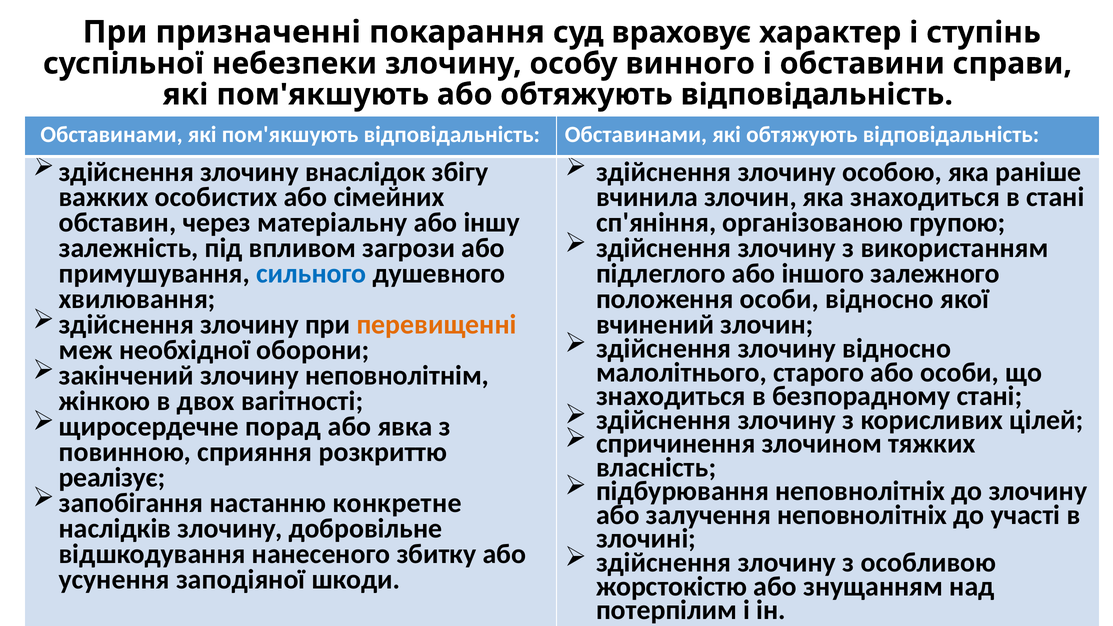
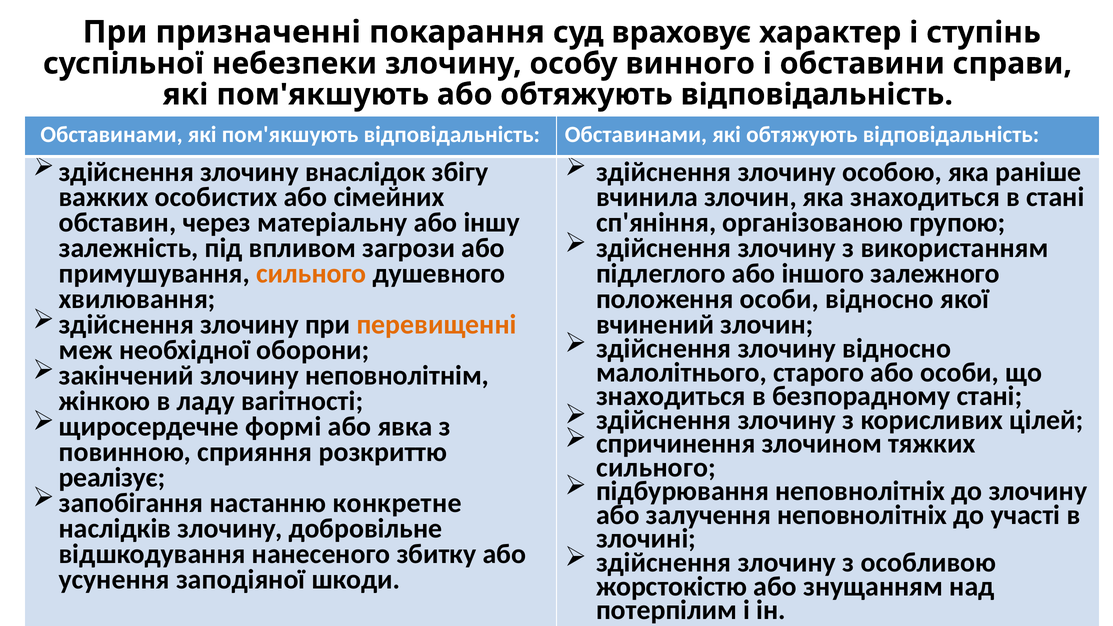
сильного colour: blue -> orange (311, 274)
двох: двох -> ладу (206, 401)
порад: порад -> формі (283, 427)
власність: власність -> сильного (656, 468)
